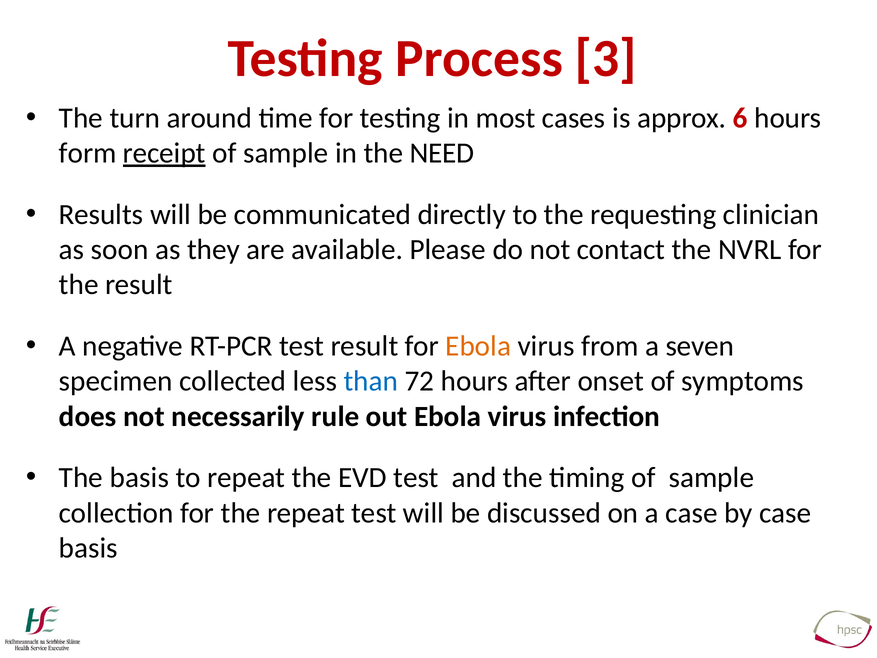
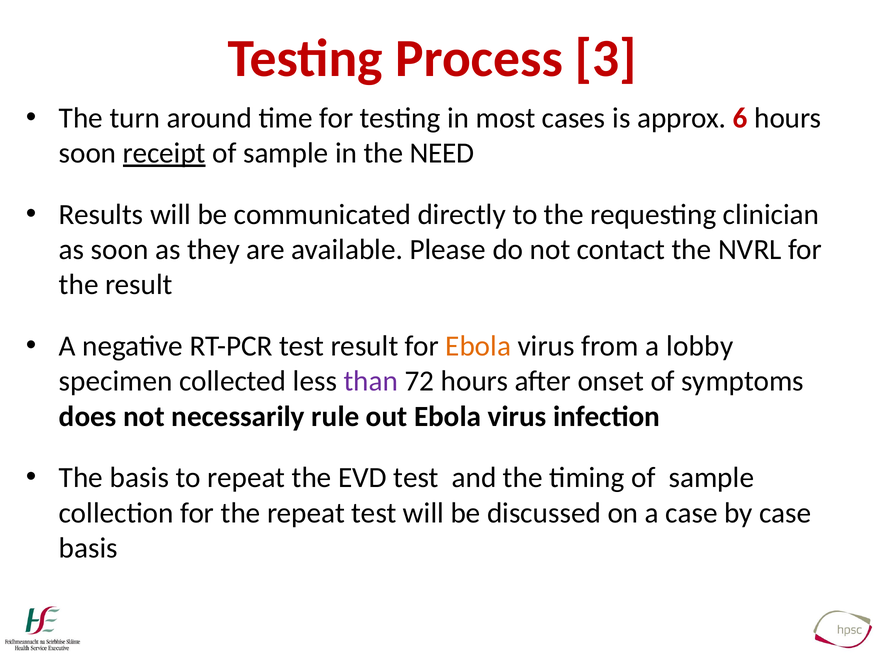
form: form -> soon (88, 153)
seven: seven -> lobby (700, 346)
than colour: blue -> purple (371, 381)
